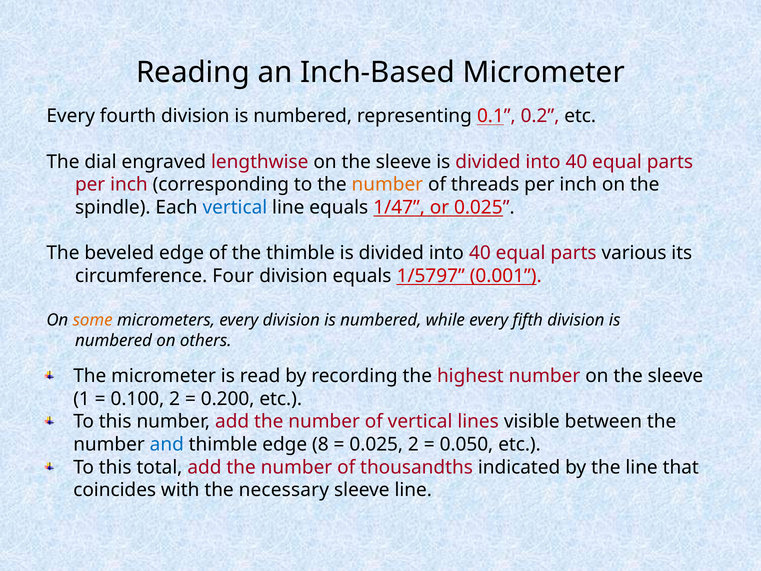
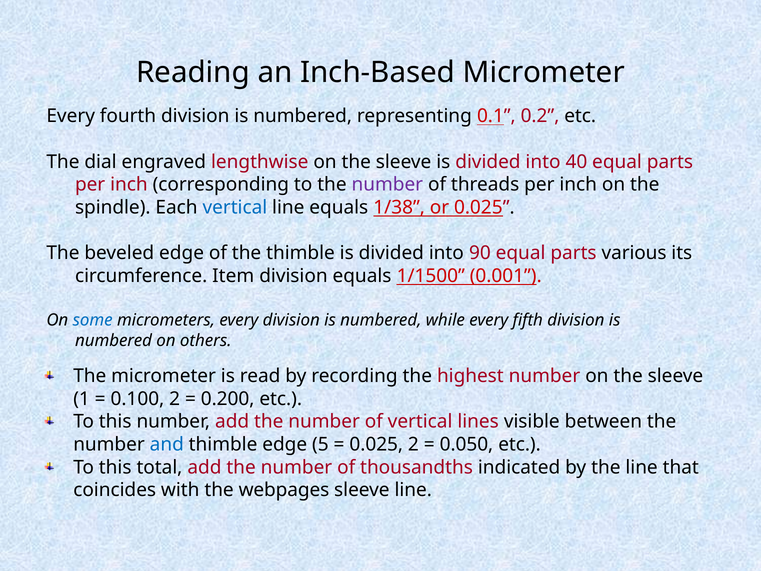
number colour: orange -> purple (387, 185)
1/47: 1/47 -> 1/38 (399, 207)
40: 40 -> 90 (480, 253)
Four: Four -> Item (233, 276)
1/5797: 1/5797 -> 1/1500 (431, 276)
some colour: orange -> blue (93, 320)
8: 8 -> 5 (320, 444)
necessary: necessary -> webpages (284, 490)
